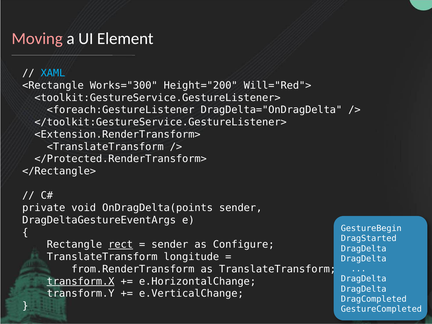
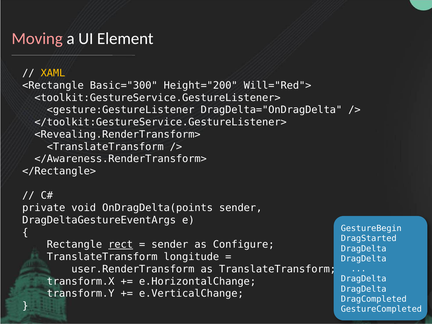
XAML colour: light blue -> yellow (53, 73)
Works="300: Works="300 -> Basic="300 (124, 85)
<foreach:GestureListener: <foreach:GestureListener -> <gesture:GestureListener (121, 110)
<Extension.RenderTransform>: <Extension.RenderTransform> -> <Revealing.RenderTransform> (118, 134)
</Protected.RenderTransform>: </Protected.RenderTransform> -> </Awareness.RenderTransform> (121, 159)
from.RenderTransform: from.RenderTransform -> user.RenderTransform (133, 269)
transform.X underline: present -> none (81, 281)
